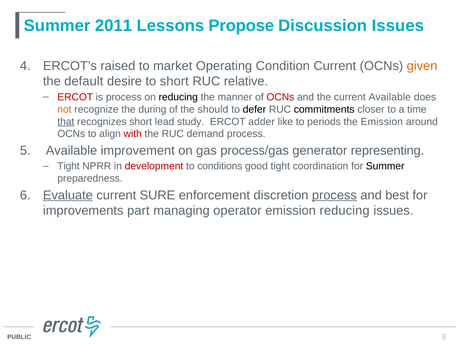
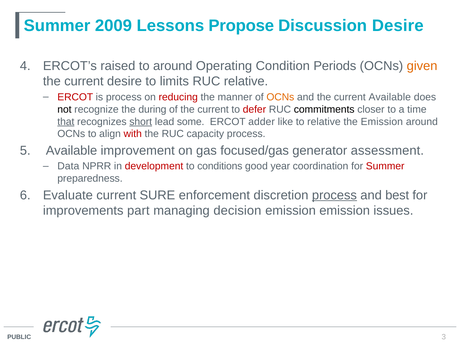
2011: 2011 -> 2009 (113, 26)
Discussion Issues: Issues -> Desire (398, 26)
to market: market -> around (173, 66)
Condition Current: Current -> Periods (335, 66)
default: default -> current (84, 81)
to short: short -> limits (174, 81)
reducing colour: black -> red (178, 97)
OCNs colour: red -> orange (280, 97)
not colour: orange -> black (64, 109)
of the should: should -> current (213, 109)
defer colour: black -> red (254, 109)
short underline: none -> present (141, 122)
study: study -> some (191, 122)
to periods: periods -> relative (324, 122)
demand: demand -> capacity (205, 134)
process/gas: process/gas -> focused/gas (255, 150)
representing: representing -> assessment (387, 150)
Tight: Tight -> Data (68, 166)
good tight: tight -> year (280, 166)
Summer colour: black -> red (385, 166)
Evaluate underline: present -> none (68, 195)
operator: operator -> decision (237, 210)
emission reducing: reducing -> emission (345, 210)
